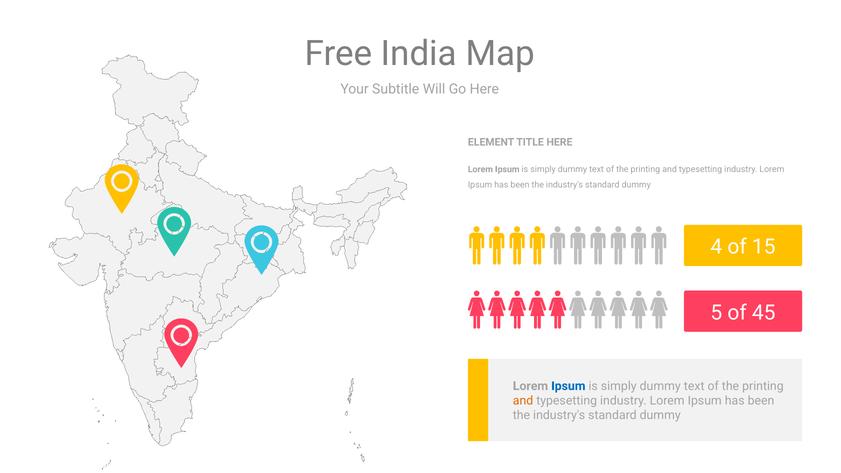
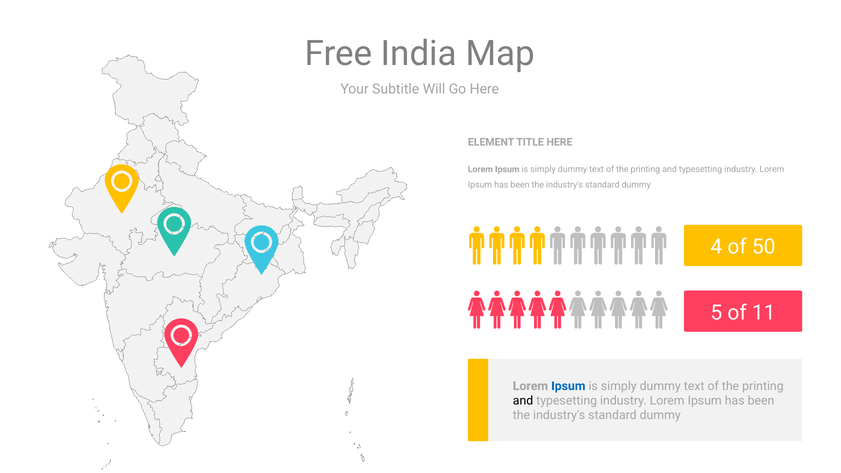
15: 15 -> 50 (764, 247)
45: 45 -> 11 (764, 313)
and colour: orange -> black (523, 401)
